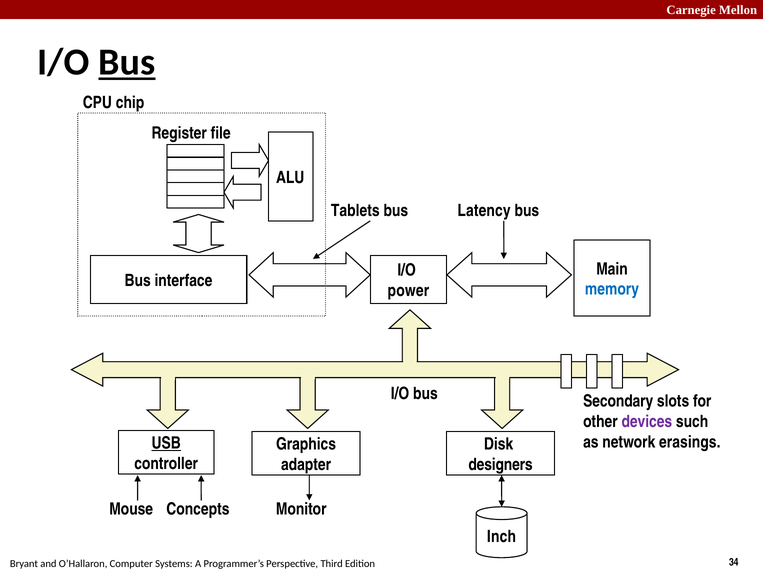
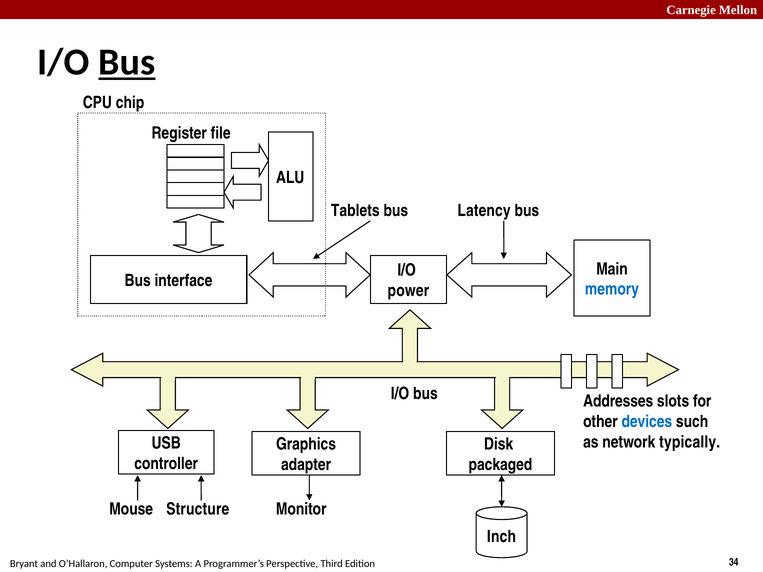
Secondary: Secondary -> Addresses (618, 402)
devices colour: purple -> blue (647, 422)
erasings: erasings -> typically (690, 442)
USB underline: present -> none (166, 443)
designers: designers -> packaged (500, 465)
Concepts: Concepts -> Structure (198, 510)
